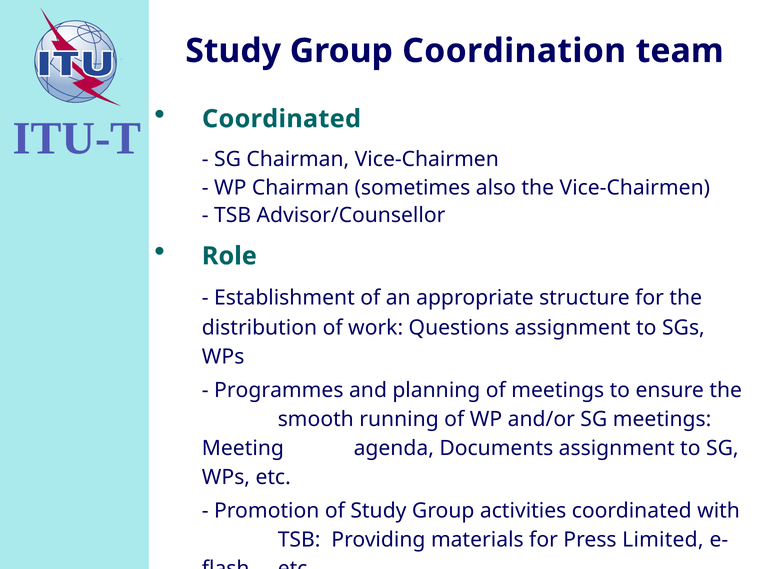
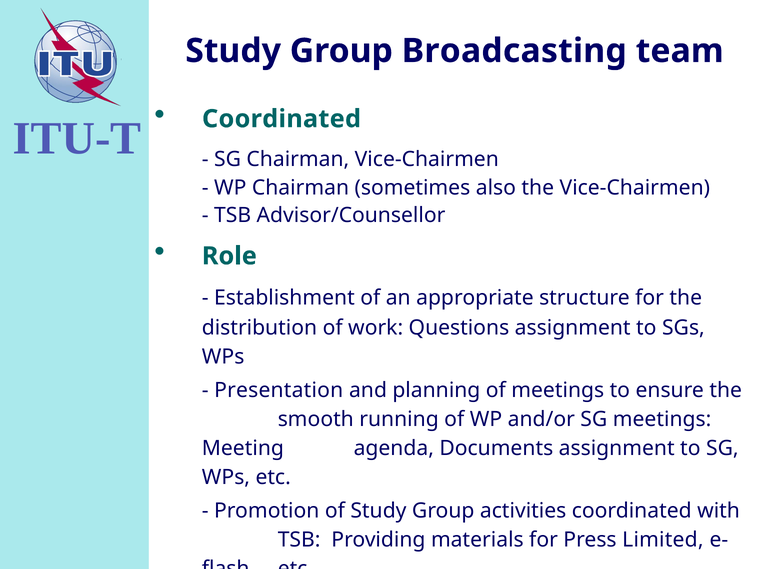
Coordination: Coordination -> Broadcasting (514, 51)
Programmes: Programmes -> Presentation (279, 390)
